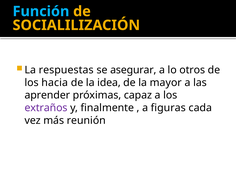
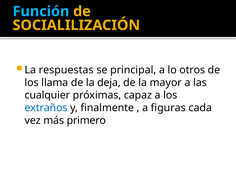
asegurar: asegurar -> principal (133, 70)
hacia: hacia -> llama (55, 83)
idea: idea -> deja (109, 83)
aprender: aprender -> cualquier (47, 95)
extraños colour: purple -> blue (46, 108)
reunión: reunión -> primero (86, 120)
